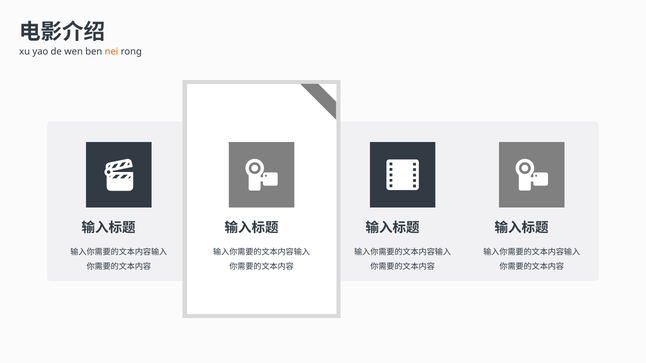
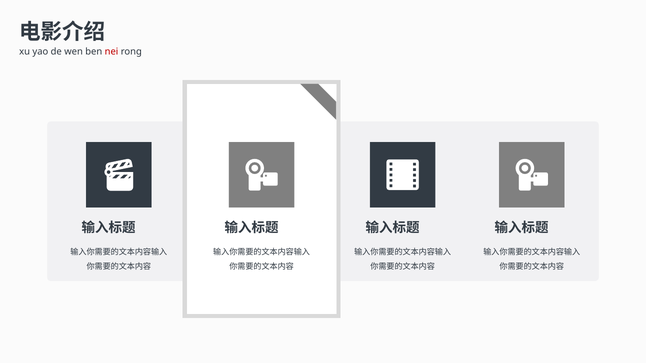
nei colour: orange -> red (112, 52)
